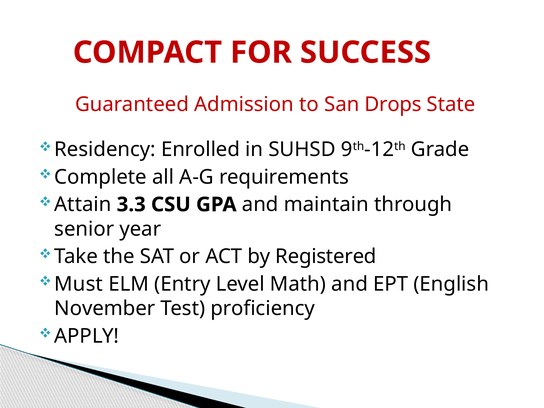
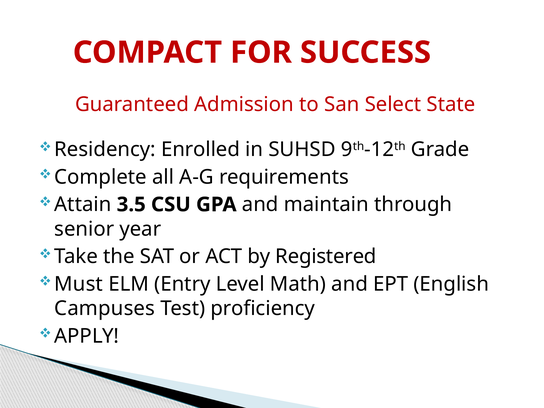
Drops: Drops -> Select (393, 104)
3.3: 3.3 -> 3.5 (131, 205)
November: November -> Campuses (105, 309)
